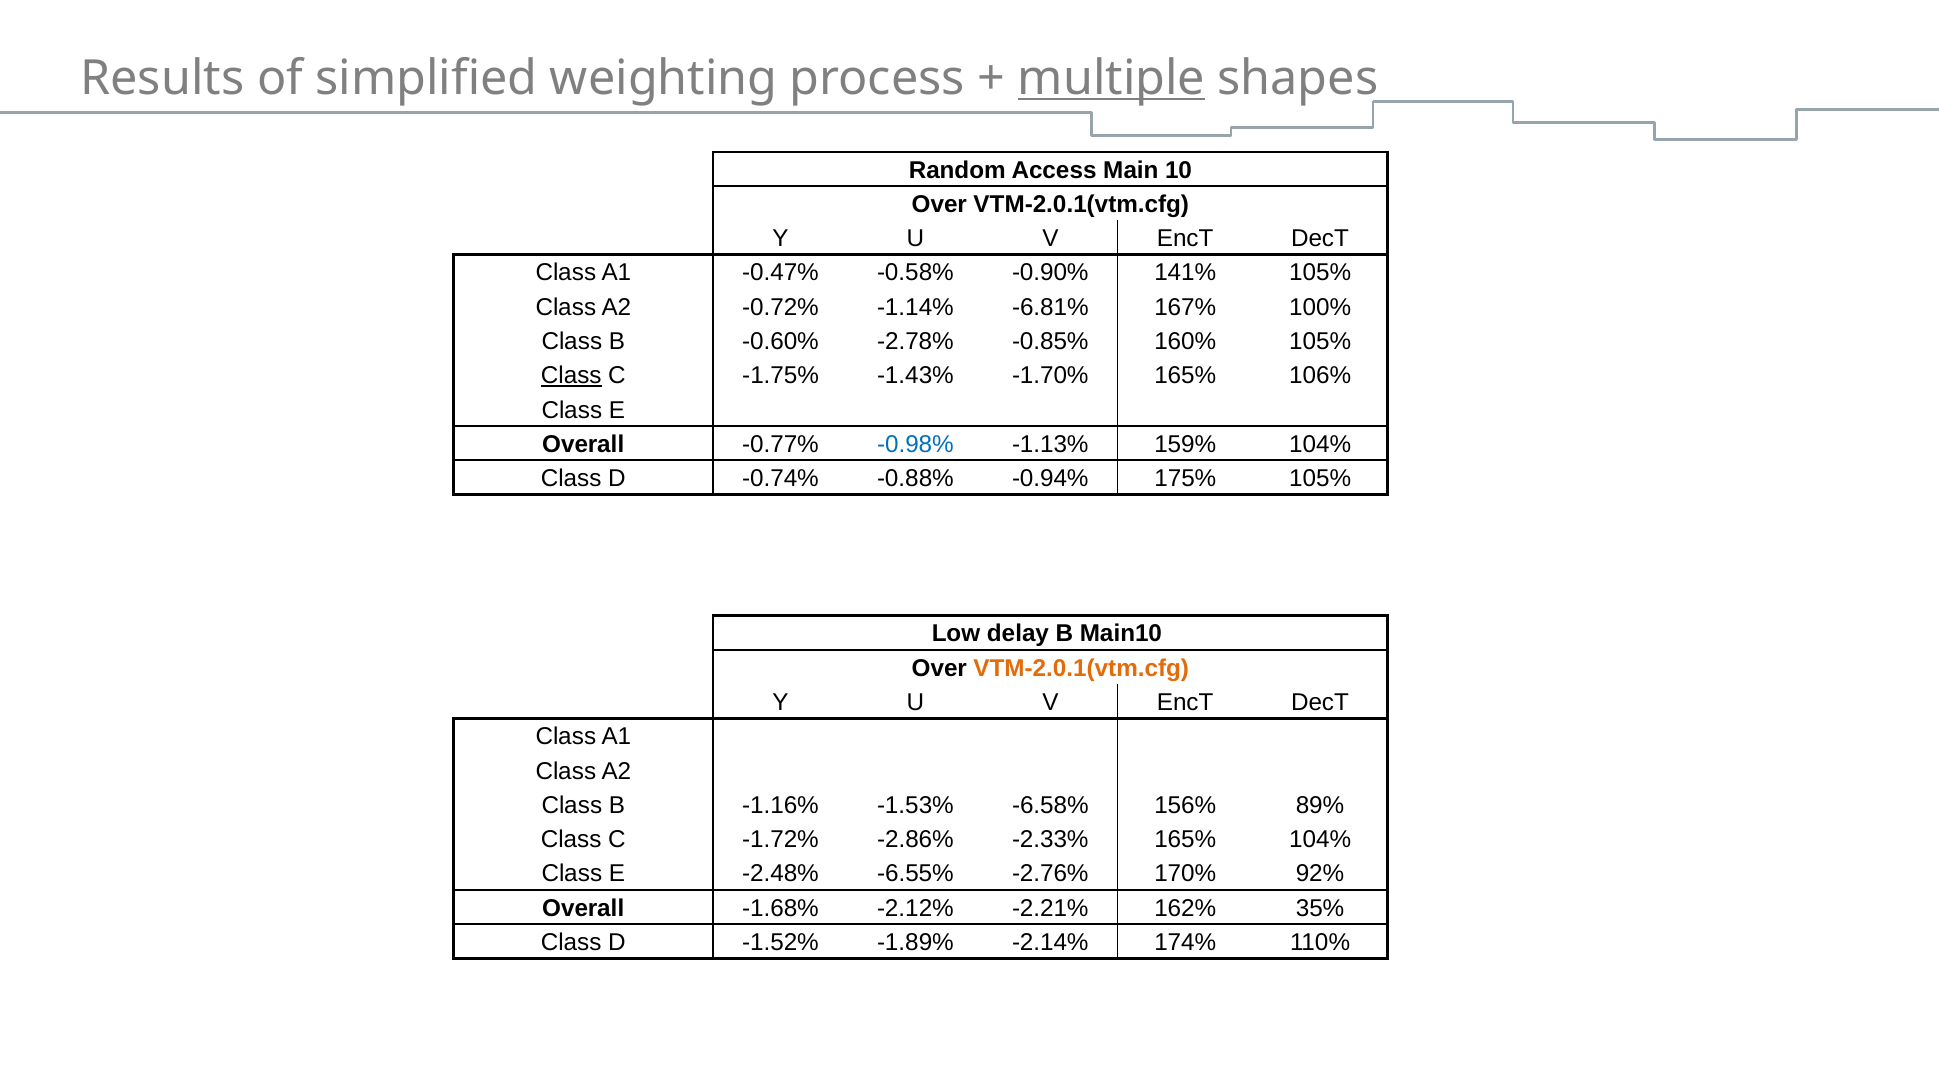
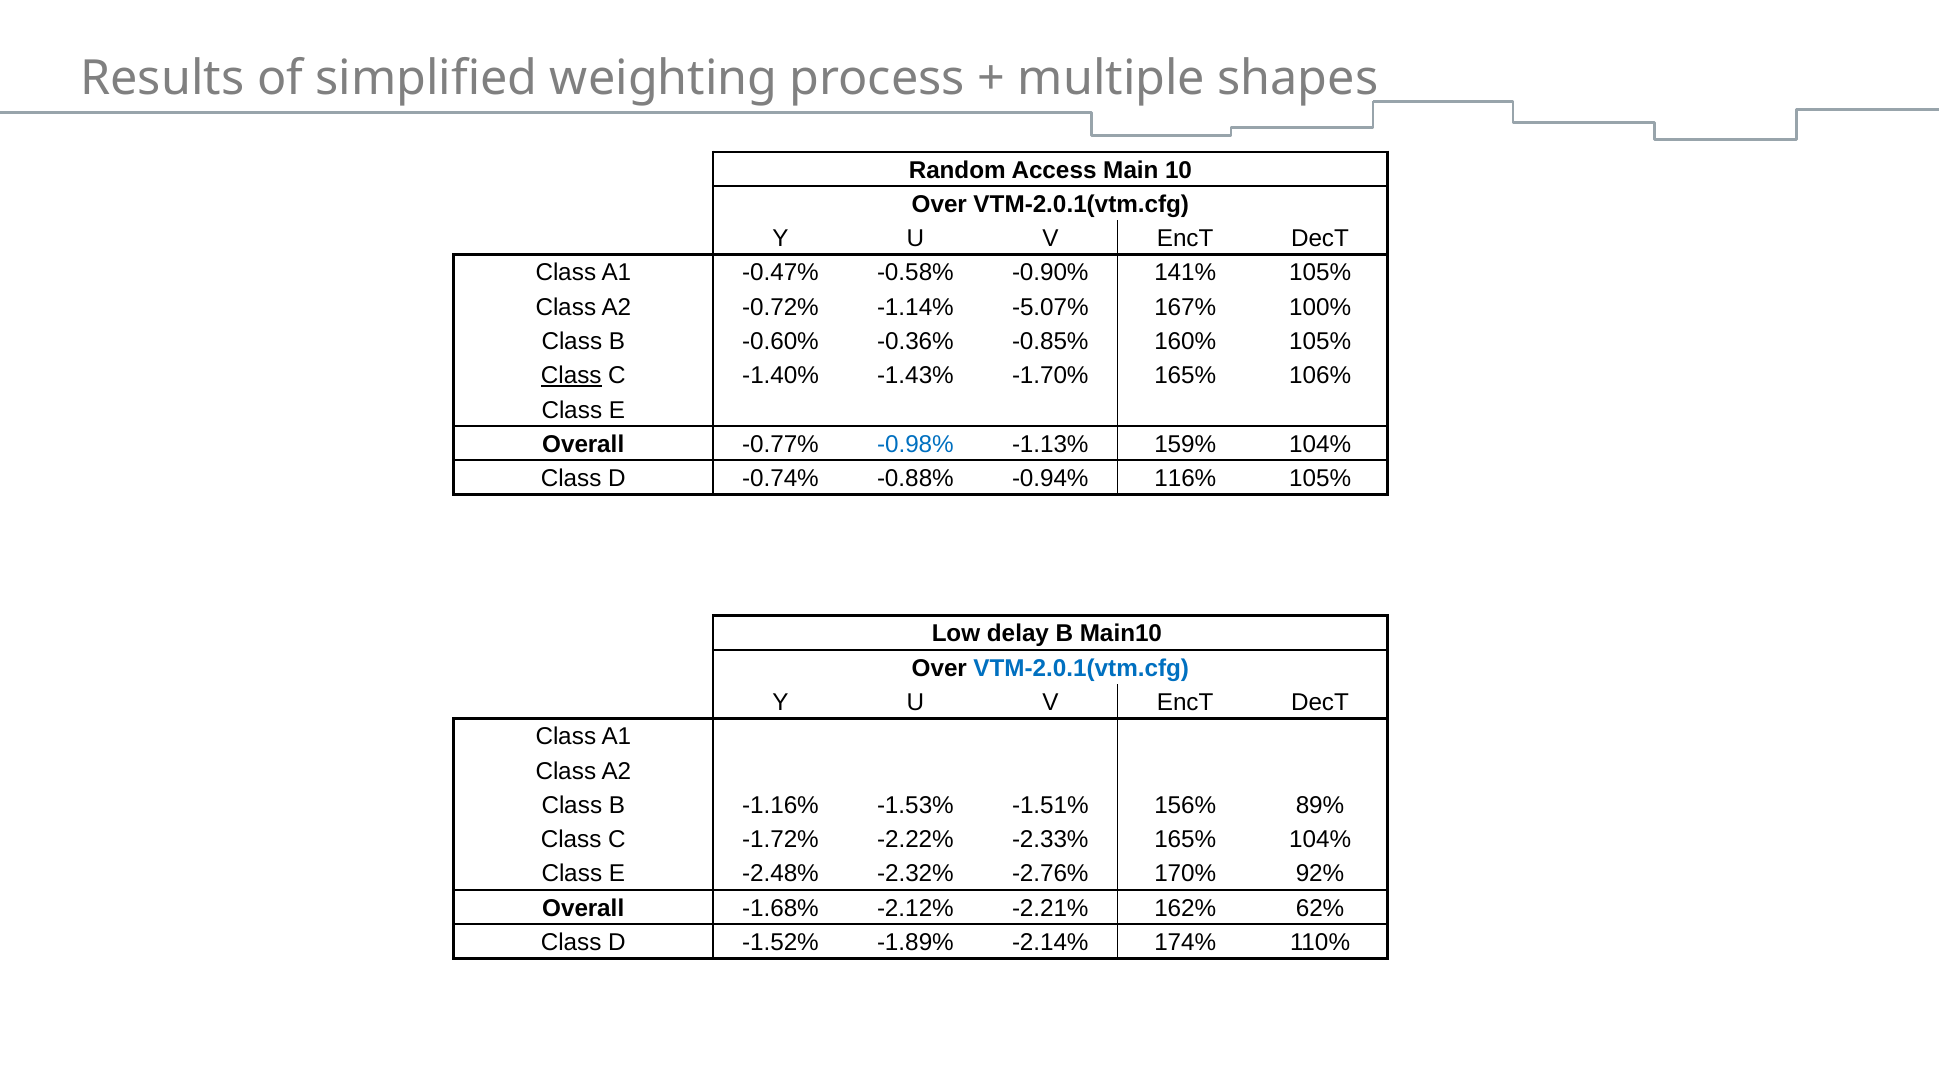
multiple underline: present -> none (1111, 78)
-6.81%: -6.81% -> -5.07% (1050, 307)
-2.78%: -2.78% -> -0.36% (915, 341)
-1.75%: -1.75% -> -1.40% (781, 376)
175%: 175% -> 116% (1185, 478)
VTM-2.0.1(vtm.cfg colour: orange -> blue (1081, 668)
-6.58%: -6.58% -> -1.51% (1050, 805)
-2.86%: -2.86% -> -2.22% (915, 839)
-6.55%: -6.55% -> -2.32% (915, 874)
35%: 35% -> 62% (1320, 908)
